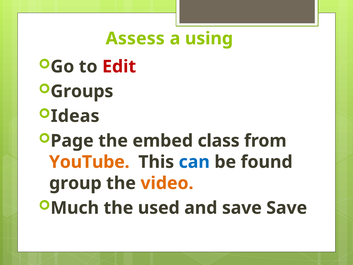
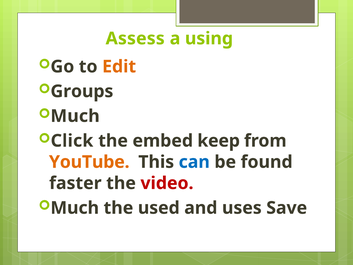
Edit colour: red -> orange (119, 67)
Ideas: Ideas -> Much (75, 116)
Page: Page -> Click (72, 141)
class: class -> keep (219, 141)
group: group -> faster (75, 183)
video colour: orange -> red (167, 183)
and save: save -> uses (242, 208)
